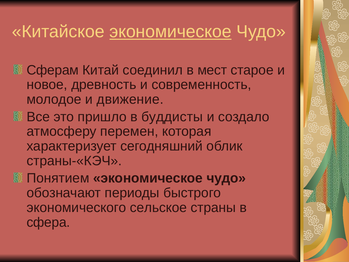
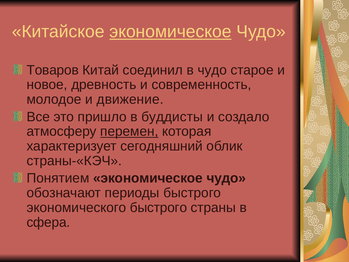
Сферам: Сферам -> Товаров (53, 70)
в мест: мест -> чудо (212, 70)
перемен underline: none -> present (129, 131)
экономического сельское: сельское -> быстрого (158, 207)
